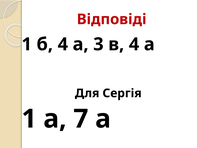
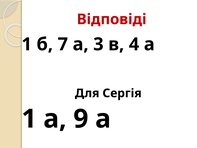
б 4: 4 -> 7 (63, 44)
7: 7 -> 9 (81, 119)
